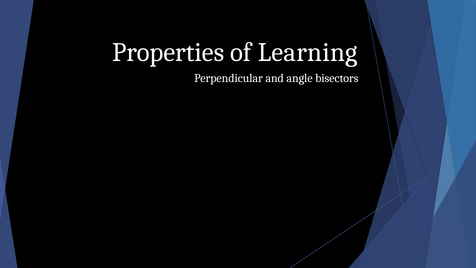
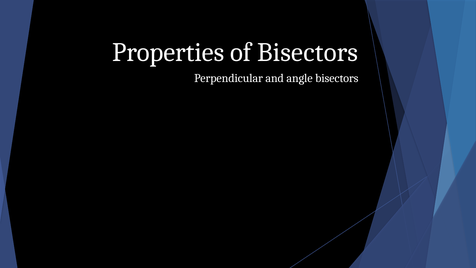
of Learning: Learning -> Bisectors (308, 52)
